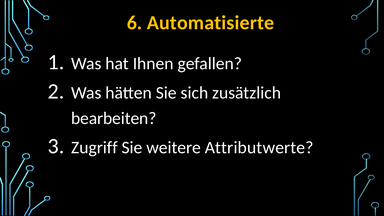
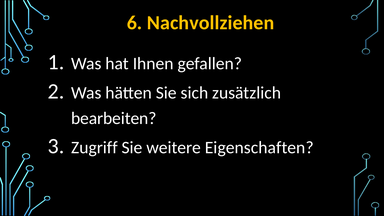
Automatisierte: Automatisierte -> Nachvollziehen (211, 23)
Attributwerte: Attributwerte -> Eigenschaften (259, 148)
